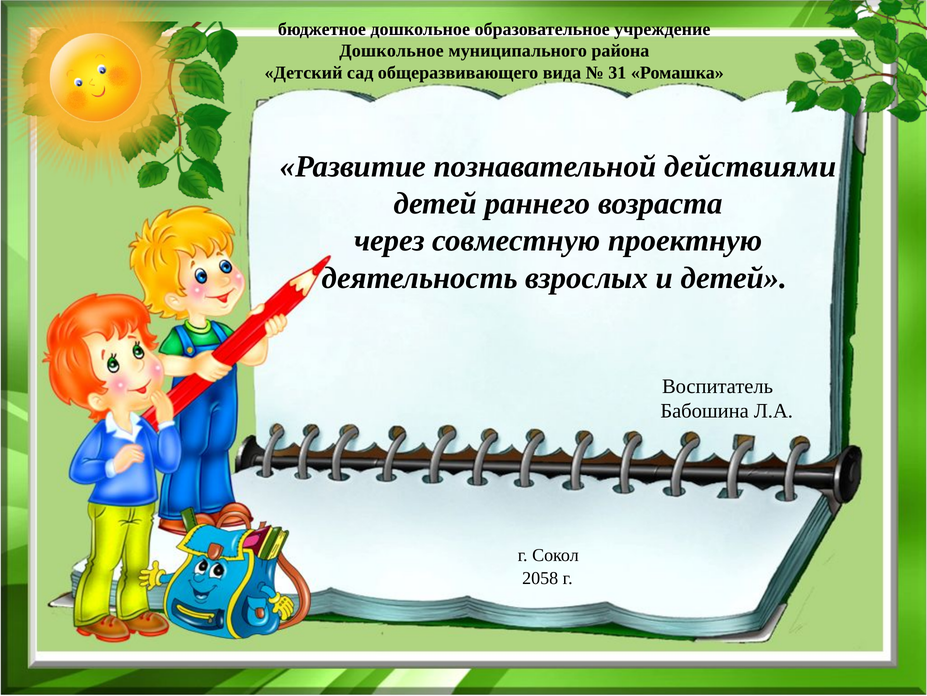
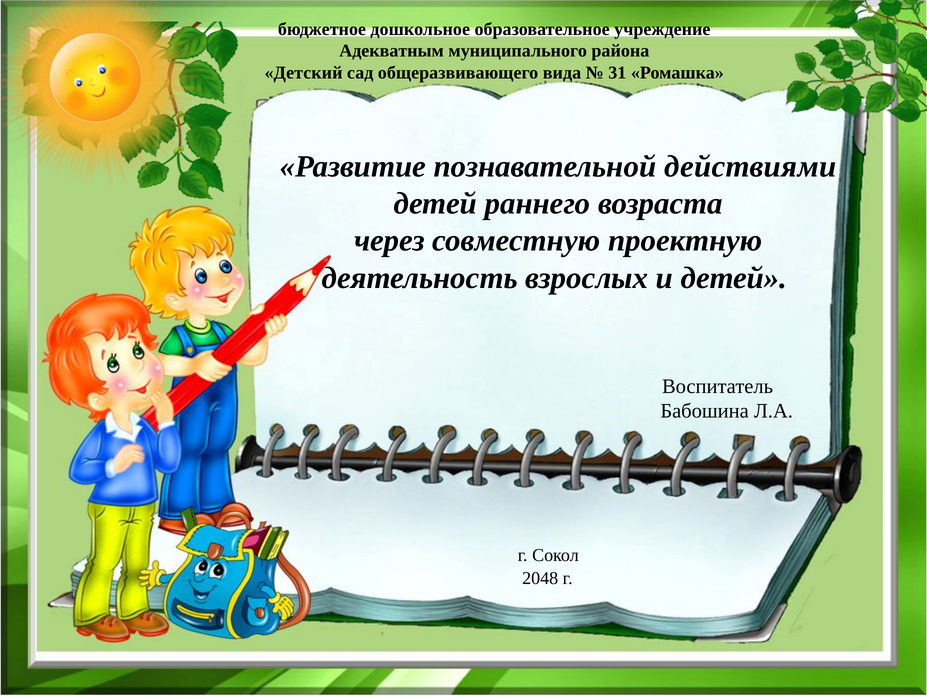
Дошкольное: Дошкольное -> Адекватным (392, 51)
2058: 2058 -> 2048 (540, 578)
